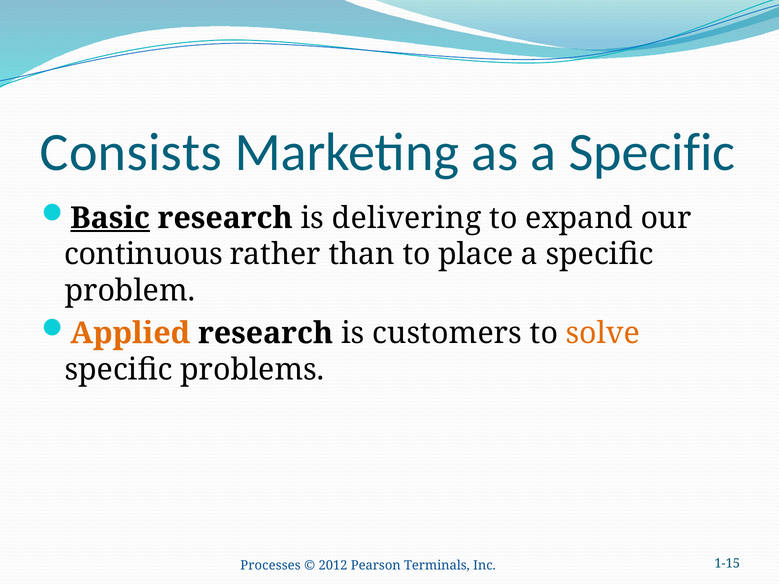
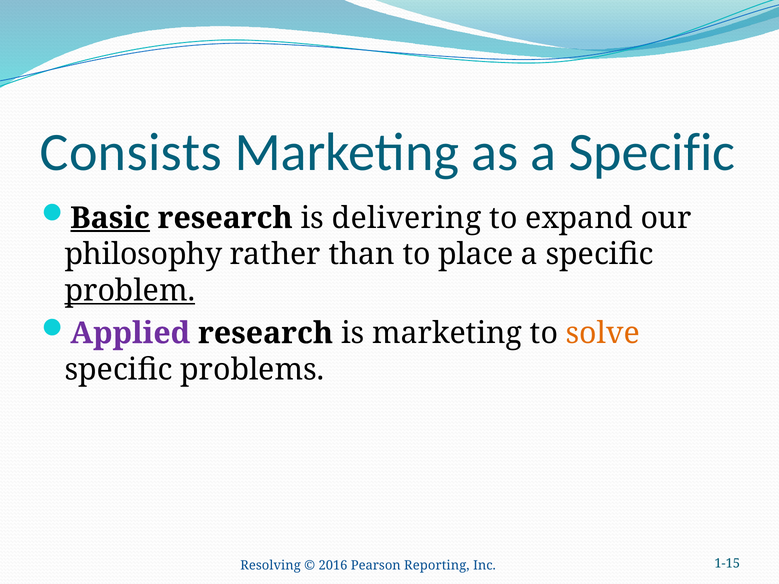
continuous: continuous -> philosophy (143, 255)
problem underline: none -> present (130, 291)
Applied colour: orange -> purple (130, 333)
is customers: customers -> marketing (447, 333)
Processes: Processes -> Resolving (271, 566)
2012: 2012 -> 2016 (333, 566)
Terminals: Terminals -> Reporting (437, 566)
